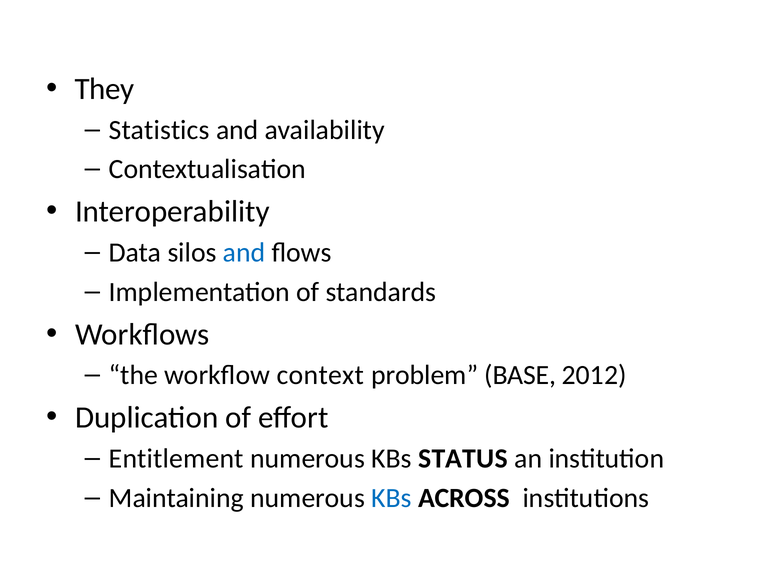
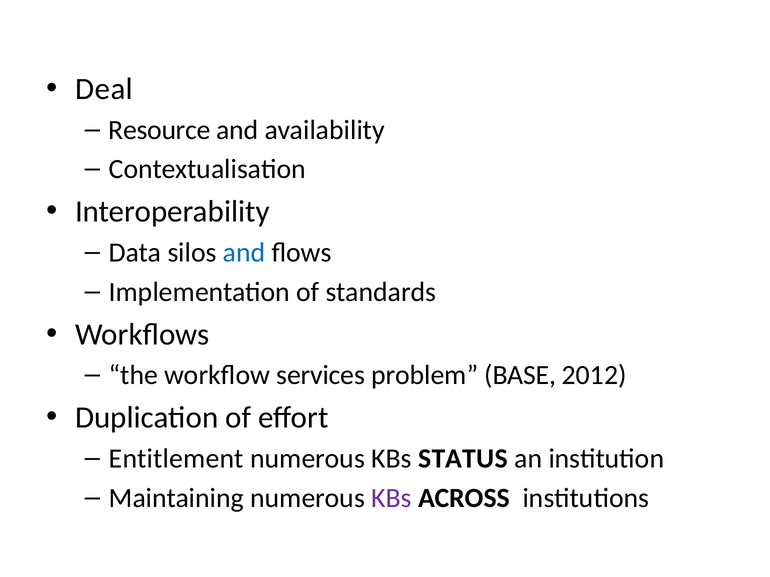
They: They -> Deal (104, 89)
Statistics: Statistics -> Resource (159, 130)
context: context -> services (321, 376)
KBs colour: blue -> purple (391, 498)
